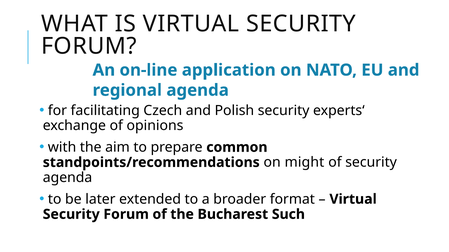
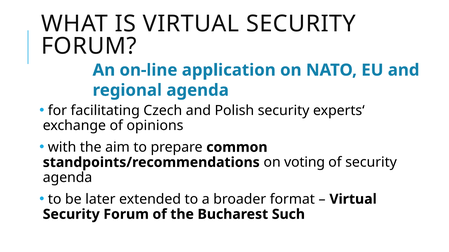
might: might -> voting (305, 163)
